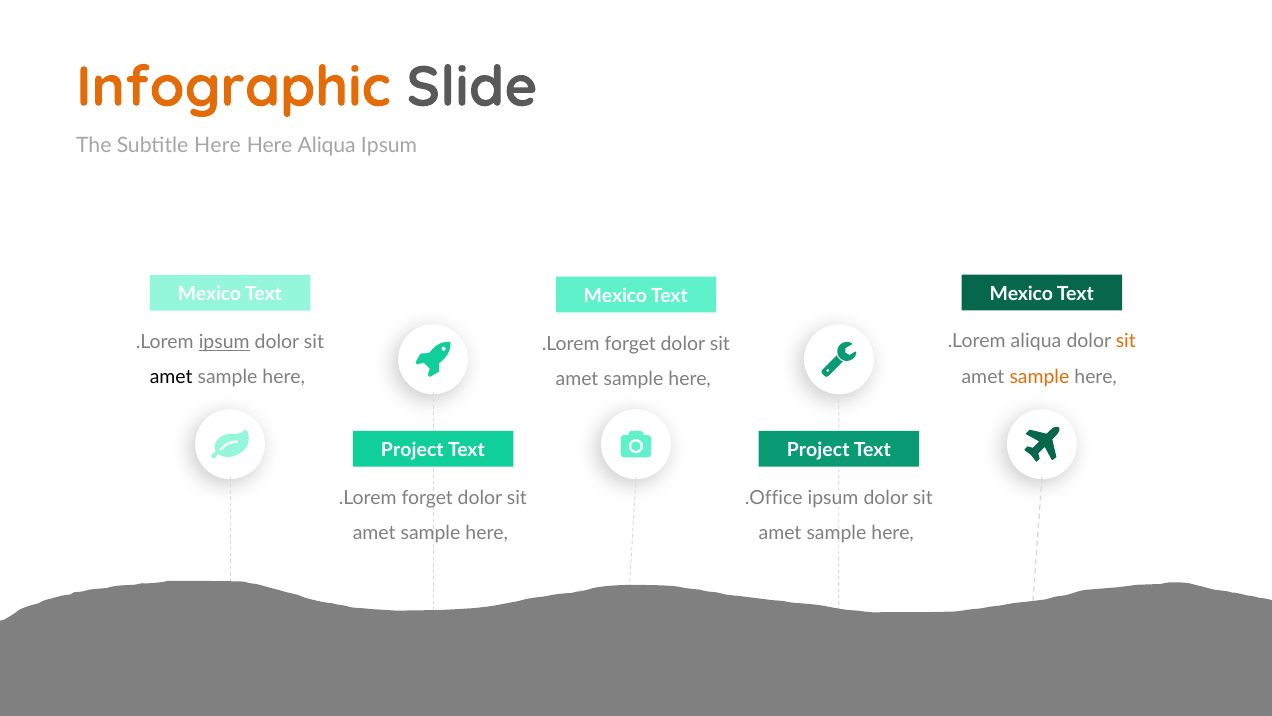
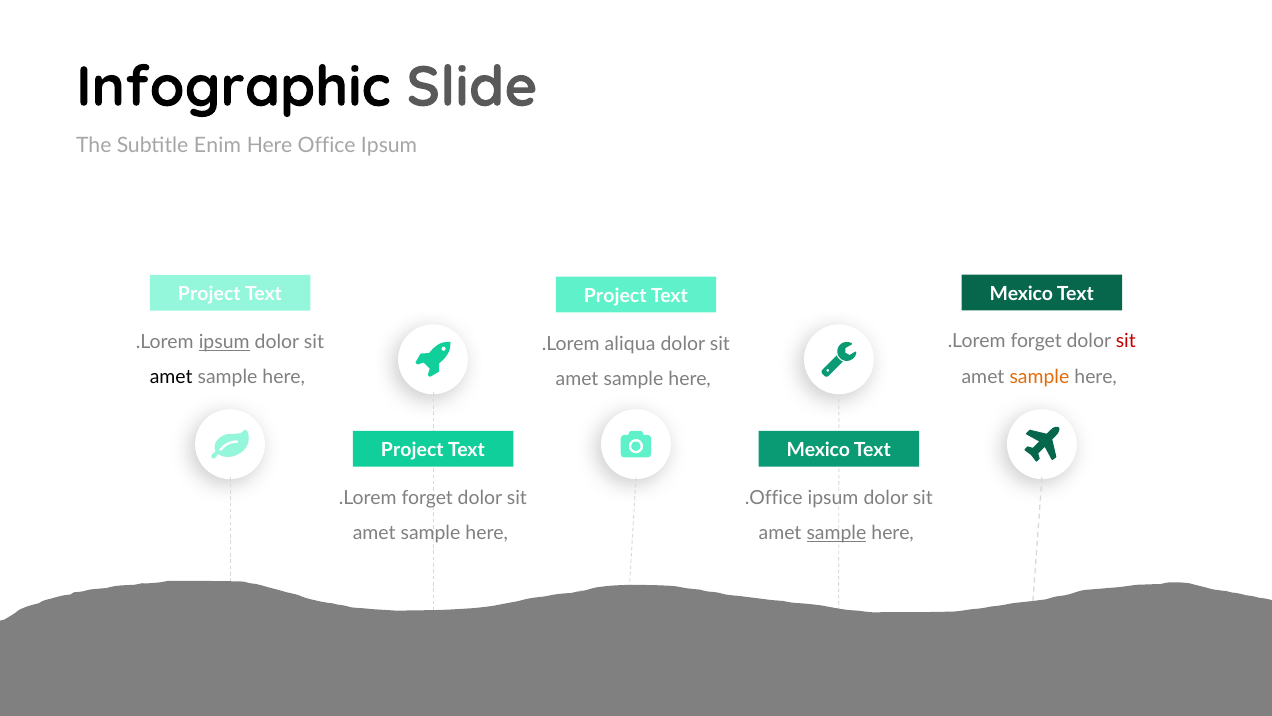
Infographic colour: orange -> black (233, 87)
Subtitle Here: Here -> Enim (217, 145)
Here Aliqua: Aliqua -> Office (327, 145)
Mexico: Mexico -> Project (209, 294)
Mexico: Mexico -> Project (615, 296)
aliqua: aliqua -> forget (1036, 341)
sit colour: orange -> red (1126, 341)
forget: forget -> aliqua (630, 344)
Project: Project -> Mexico (818, 450)
sample underline: none -> present (836, 533)
